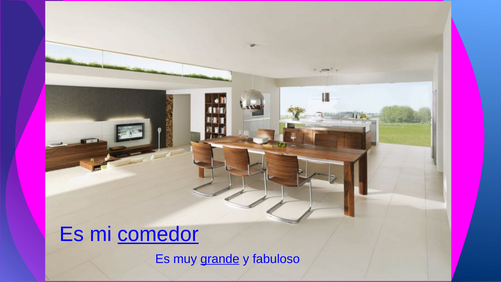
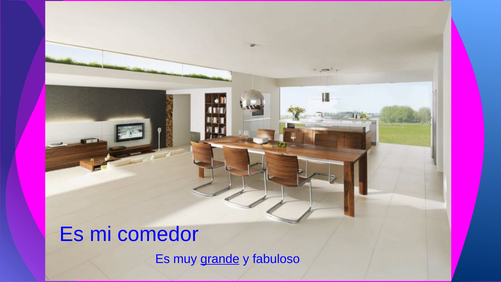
comedor underline: present -> none (158, 234)
